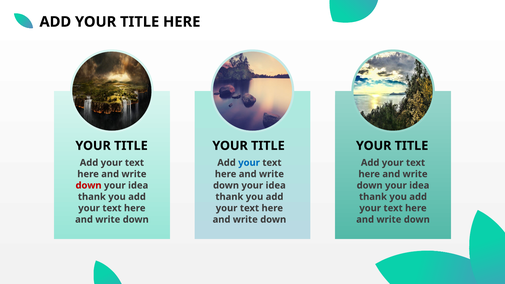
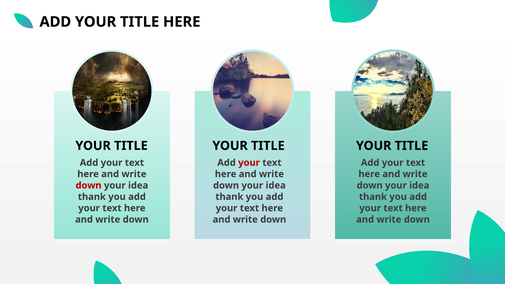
your colour: blue -> red (249, 163)
